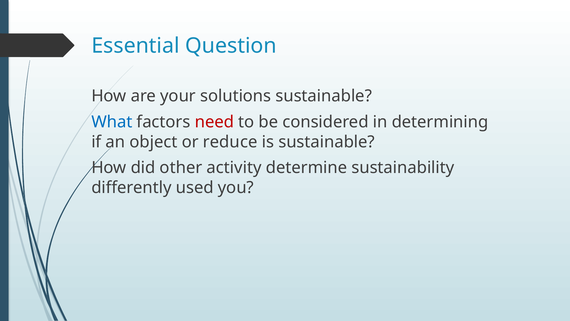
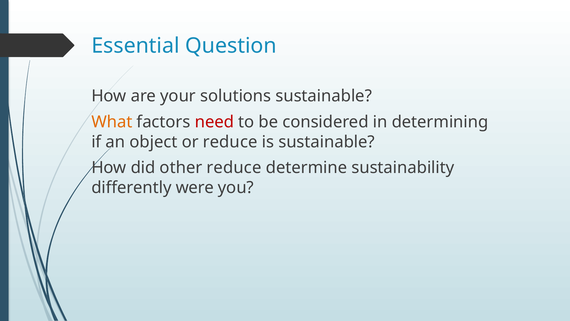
What colour: blue -> orange (112, 122)
other activity: activity -> reduce (234, 168)
used: used -> were (195, 188)
